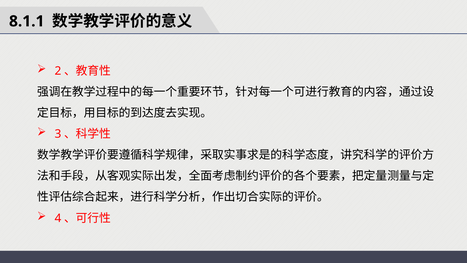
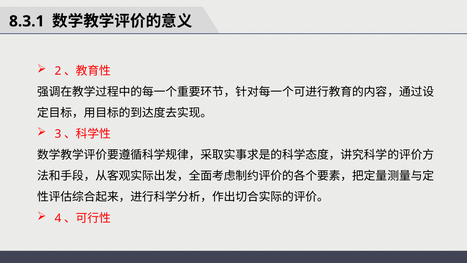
8.1.1: 8.1.1 -> 8.3.1 (27, 21)
